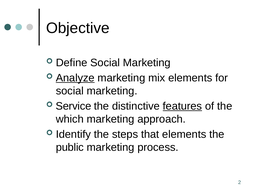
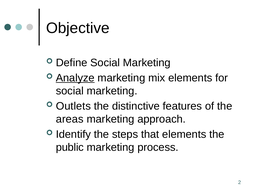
Service: Service -> Outlets (73, 106)
features underline: present -> none (182, 106)
which: which -> areas (70, 120)
